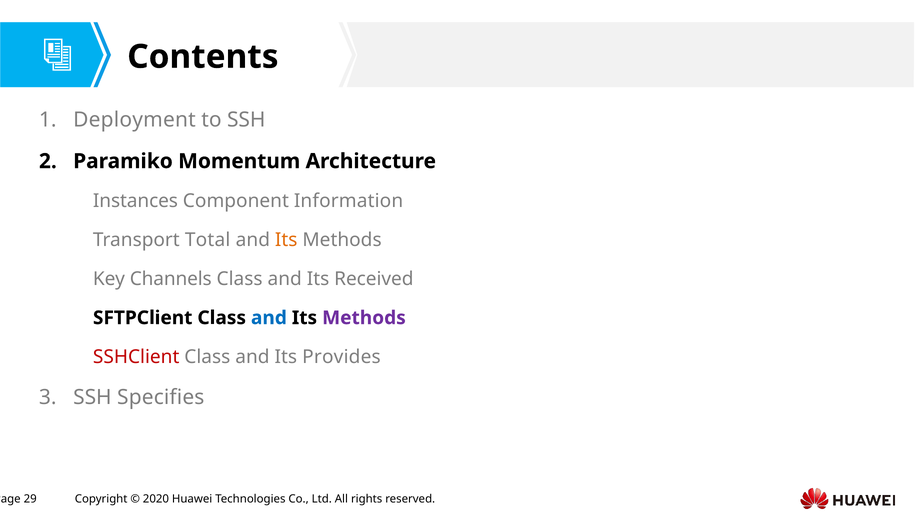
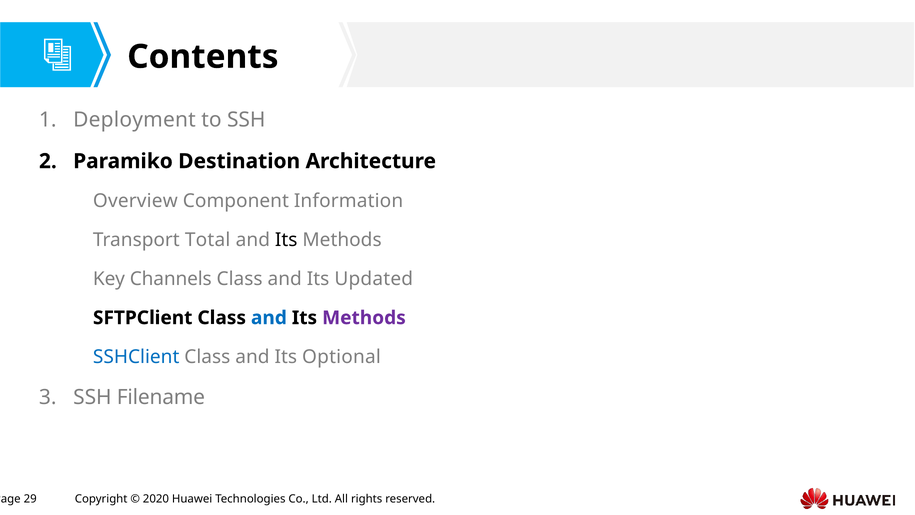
Momentum: Momentum -> Destination (239, 161)
Instances: Instances -> Overview (135, 201)
Its colour: orange -> black (286, 240)
Received: Received -> Updated (374, 279)
SSHClient colour: red -> blue (136, 357)
Provides: Provides -> Optional (341, 357)
Specifies: Specifies -> Filename (161, 397)
